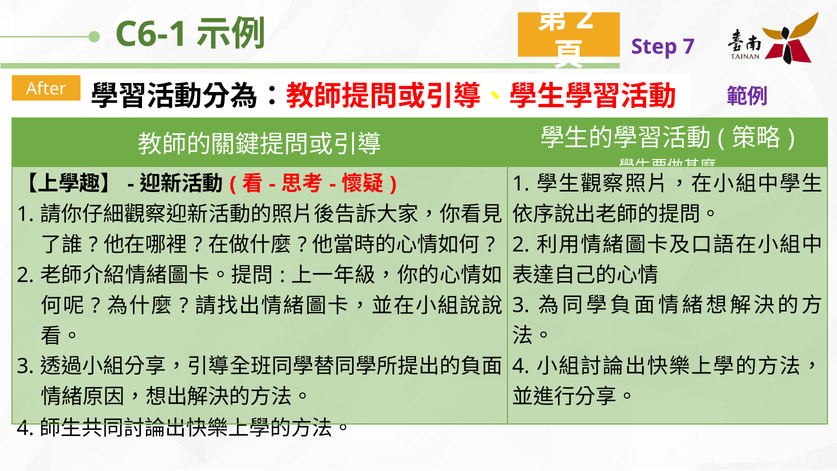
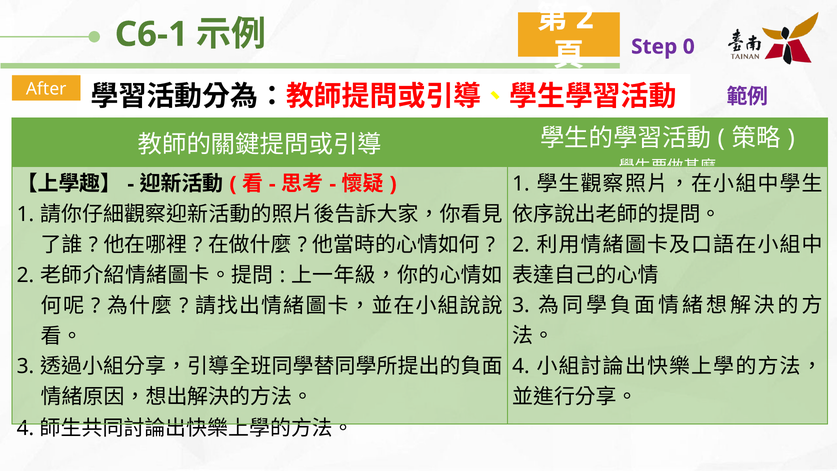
7: 7 -> 0 (689, 47)
